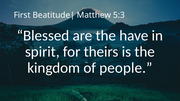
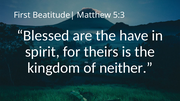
people: people -> neither (126, 68)
